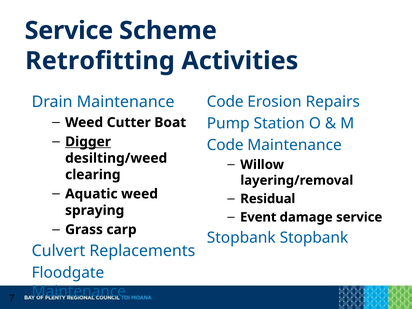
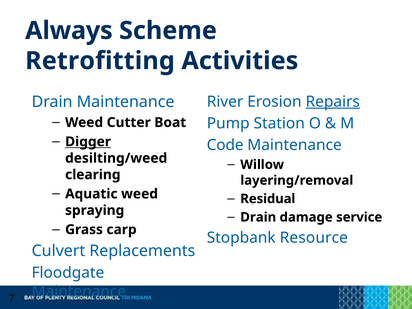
Service: Service -> Always (69, 31)
Code: Code -> River (225, 102)
Repairs underline: none -> present (333, 102)
Event: Event -> Drain (258, 217)
Stopbank Stopbank: Stopbank -> Resource (314, 238)
